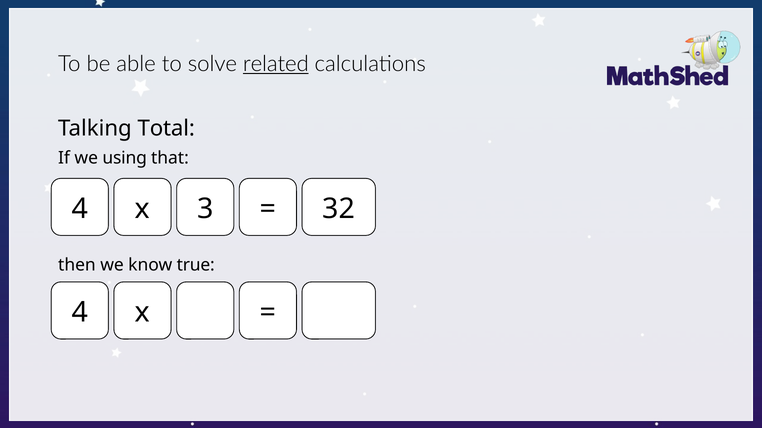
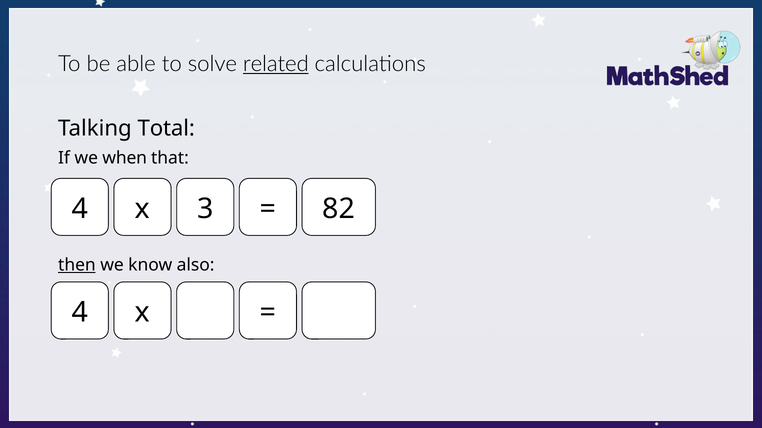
using: using -> when (125, 158)
32: 32 -> 82 (339, 209)
then underline: none -> present (77, 265)
true: true -> also (196, 265)
